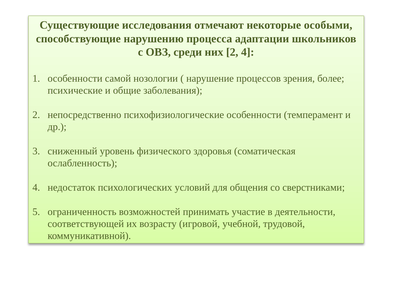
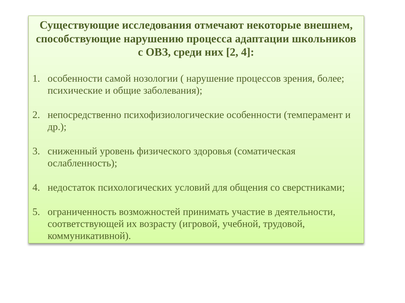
особыми: особыми -> внешнем (328, 25)
